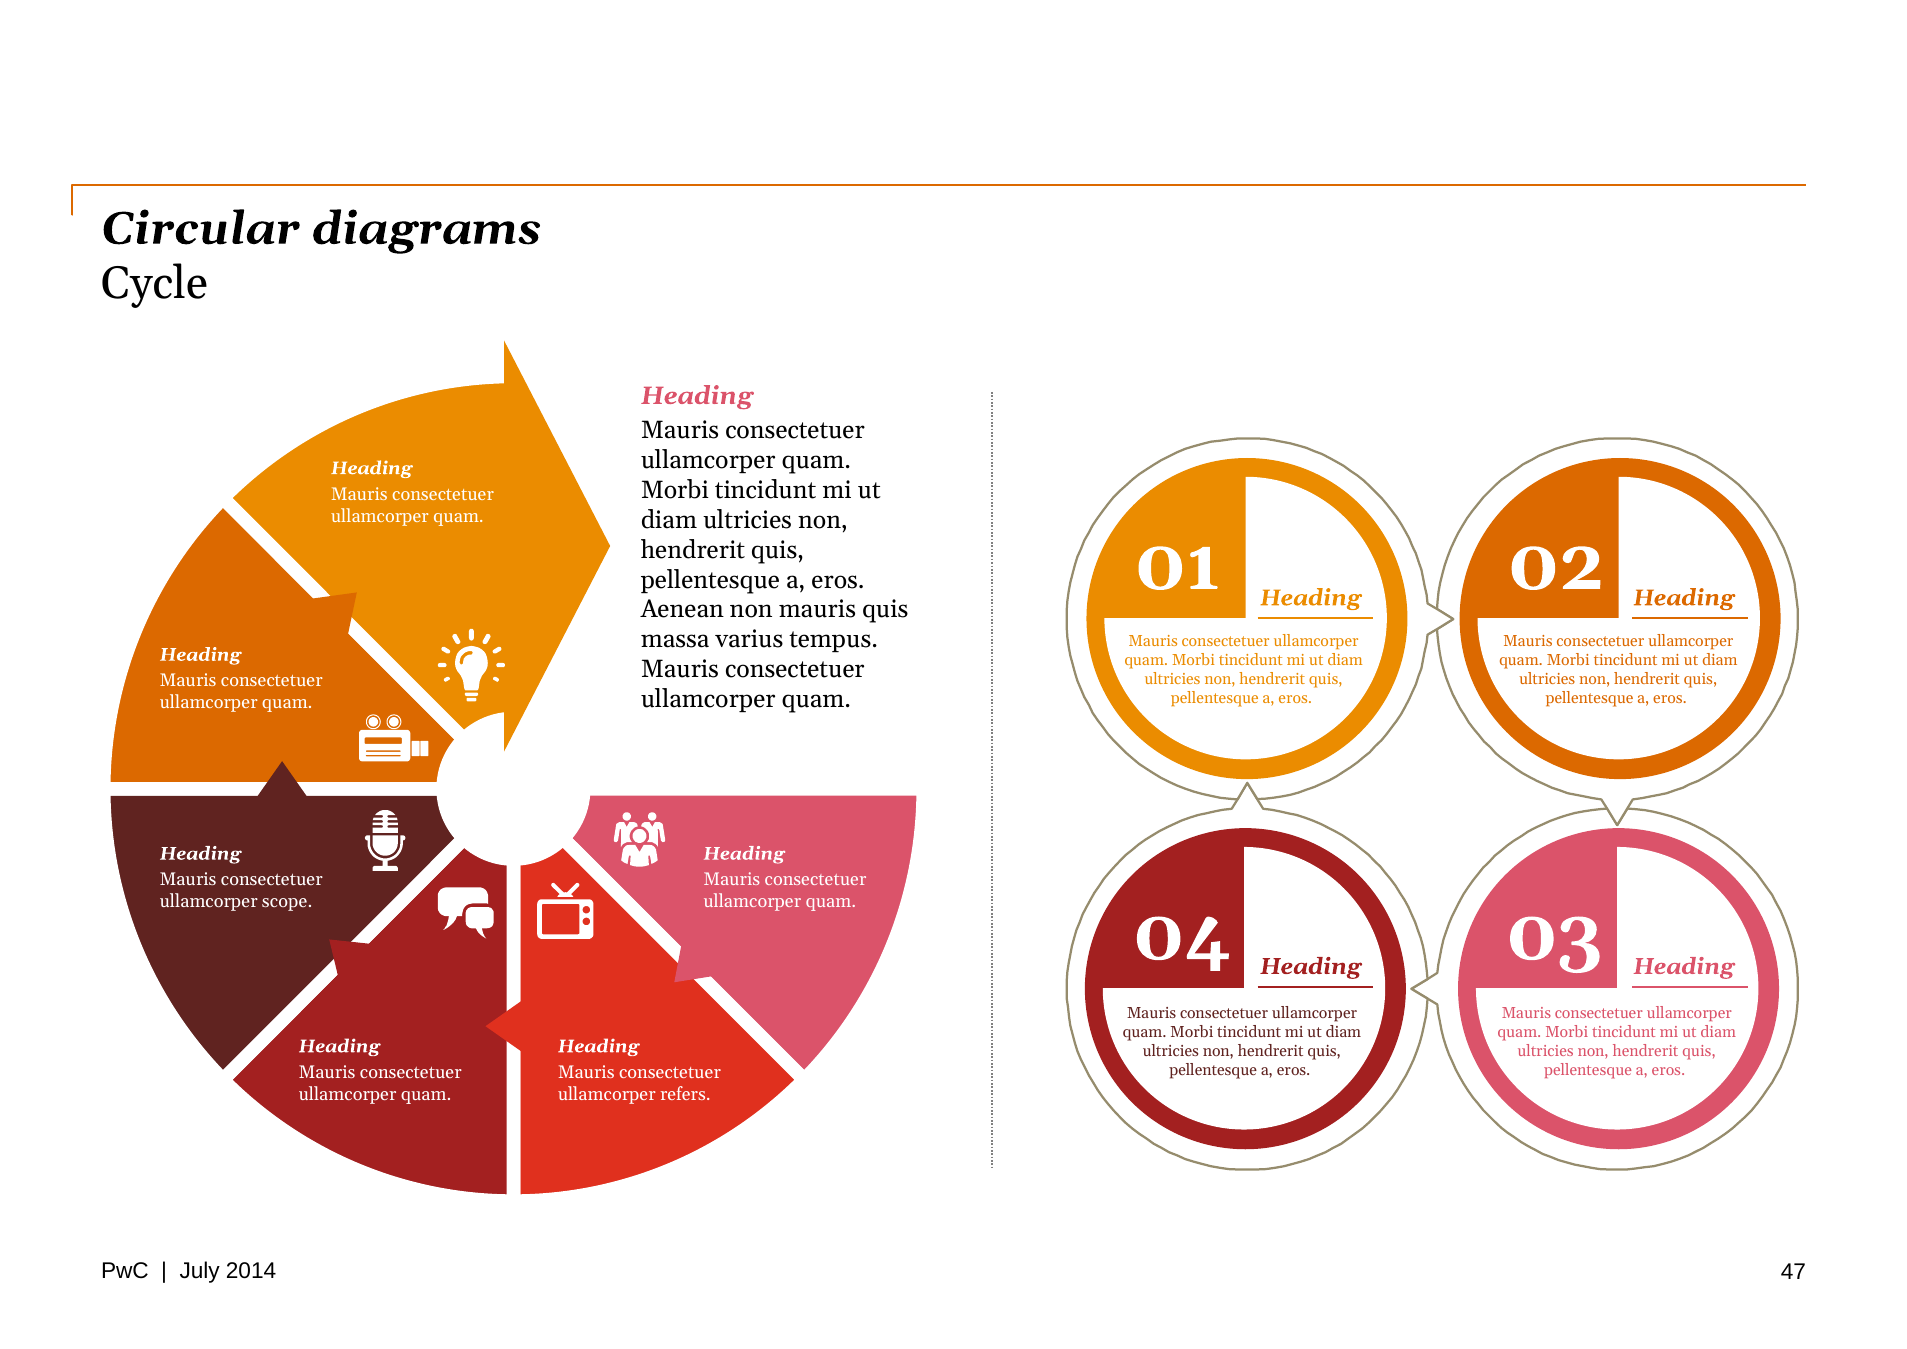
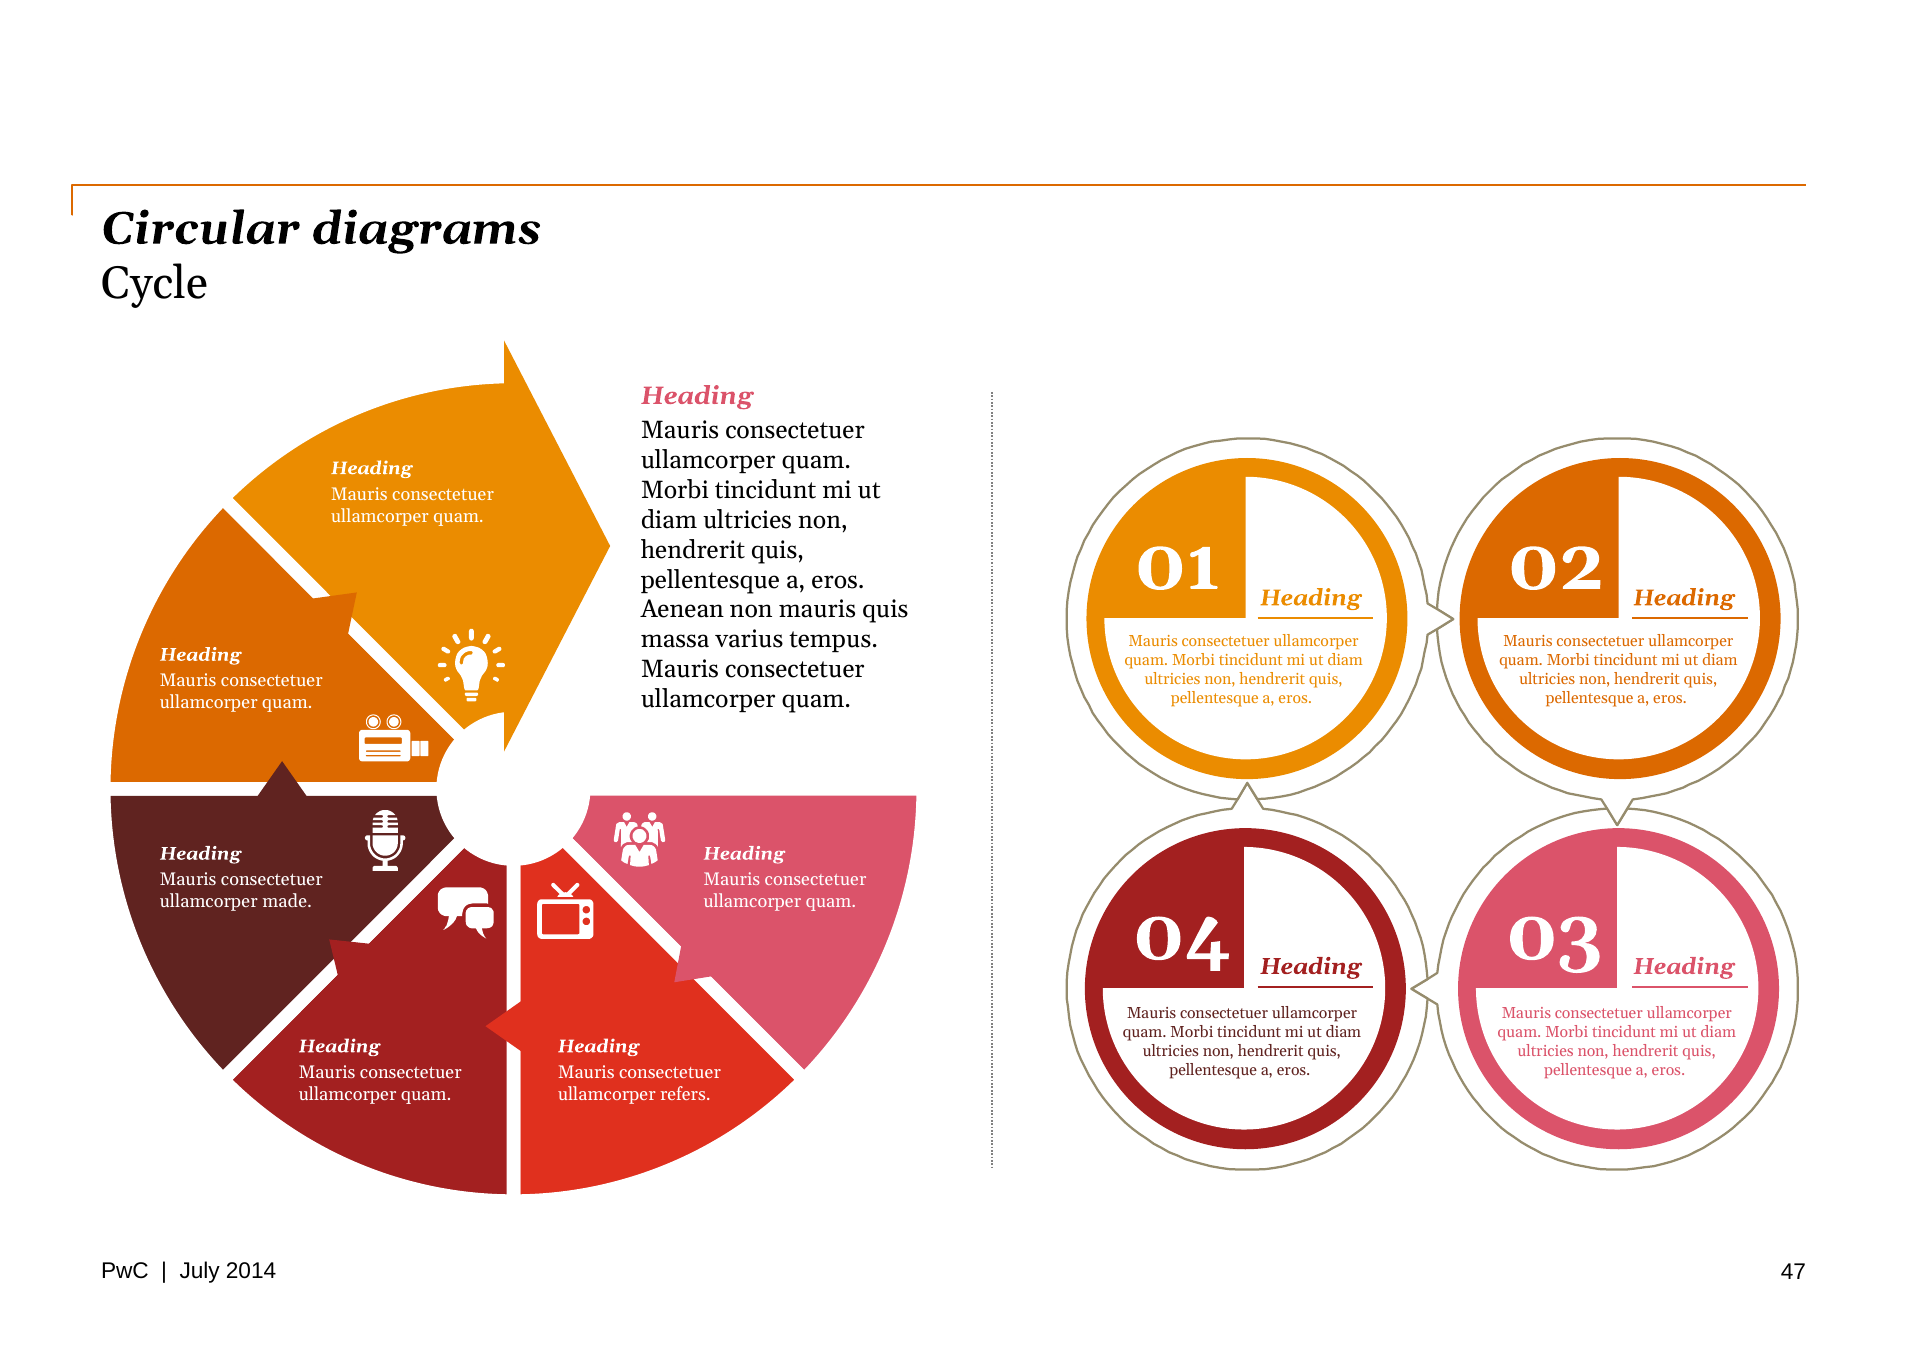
scope: scope -> made (287, 901)
